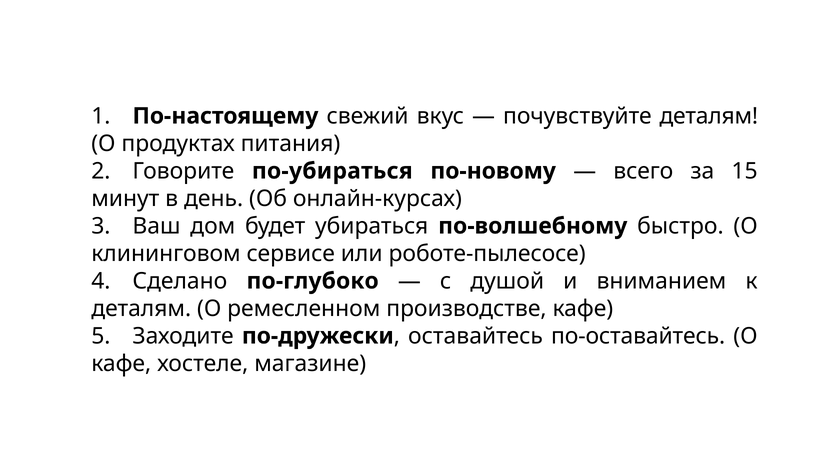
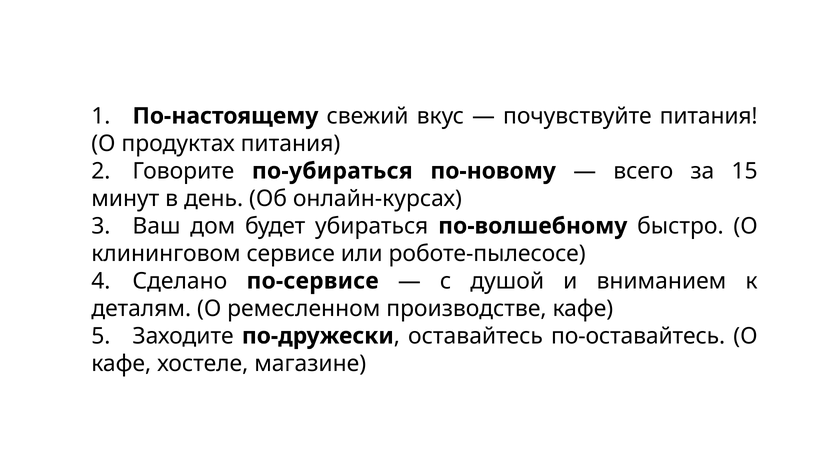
почувствуйте деталям: деталям -> питания (709, 116)
по-глубоко: по-глубоко -> по-сервисе (313, 281)
